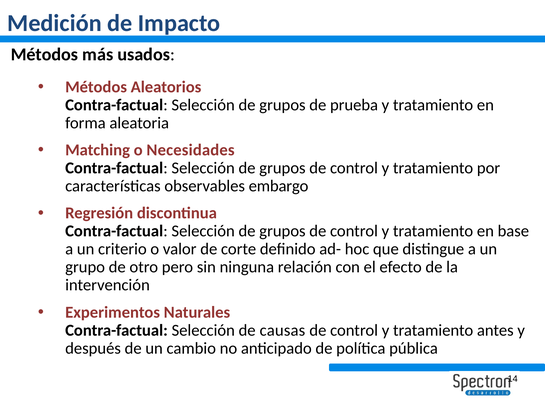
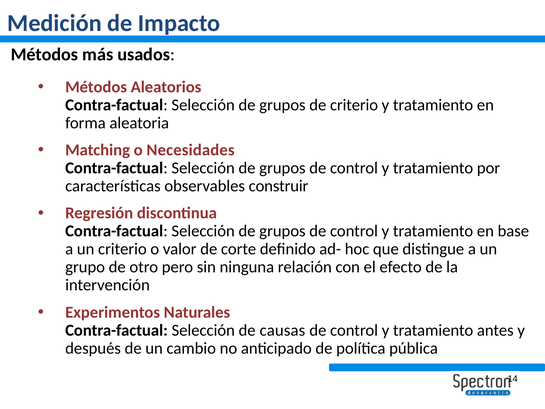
de prueba: prueba -> criterio (354, 105)
embargo: embargo -> construir (279, 186)
